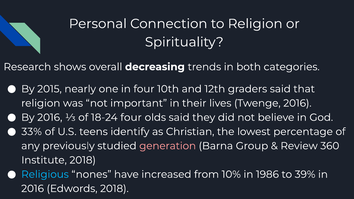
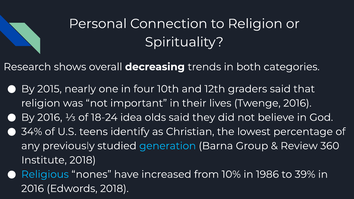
18-24 four: four -> idea (131, 117)
33%: 33% -> 34% (32, 132)
generation colour: pink -> light blue (168, 146)
